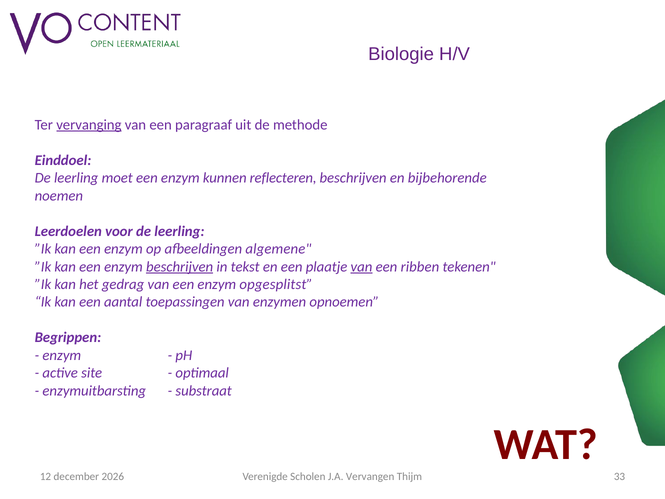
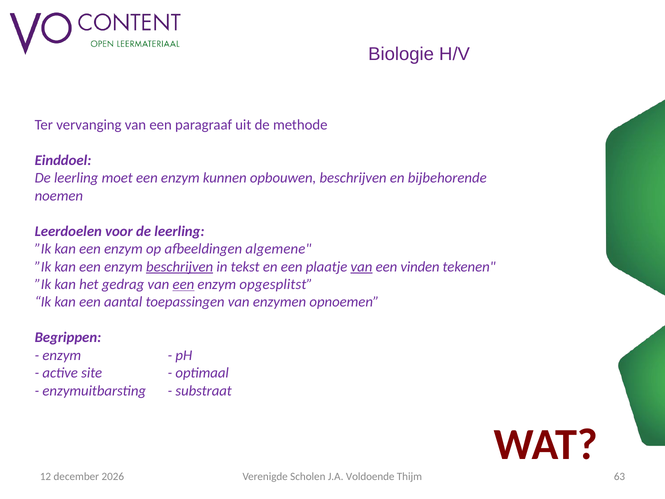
vervanging underline: present -> none (89, 125)
reflecteren: reflecteren -> opbouwen (283, 178)
ribben: ribben -> vinden (420, 267)
een underline: none -> present (183, 284)
Vervangen: Vervangen -> Voldoende (370, 476)
33: 33 -> 63 (619, 476)
